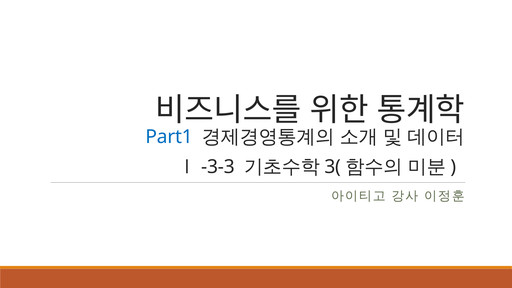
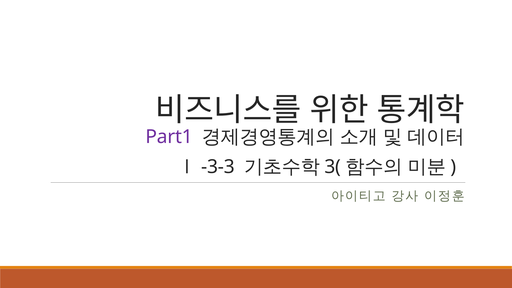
Part1 colour: blue -> purple (169, 137)
